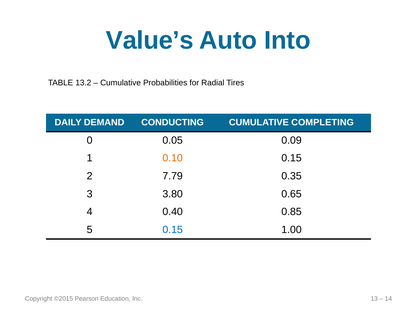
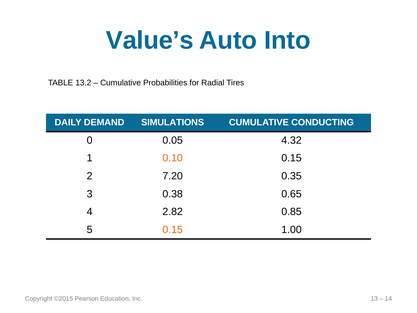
CONDUCTING: CONDUCTING -> SIMULATIONS (173, 122)
COMPLETING: COMPLETING -> CONDUCTING (323, 122)
0.09: 0.09 -> 4.32 (292, 140)
7.79: 7.79 -> 7.20 (173, 176)
3.80: 3.80 -> 0.38 (173, 194)
0.40: 0.40 -> 2.82 (173, 212)
0.15 colour: blue -> orange (173, 230)
